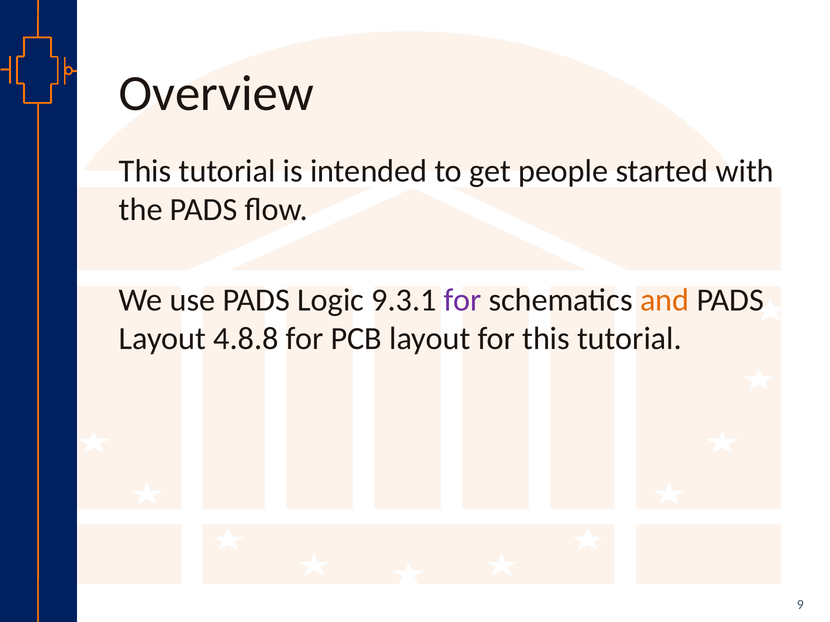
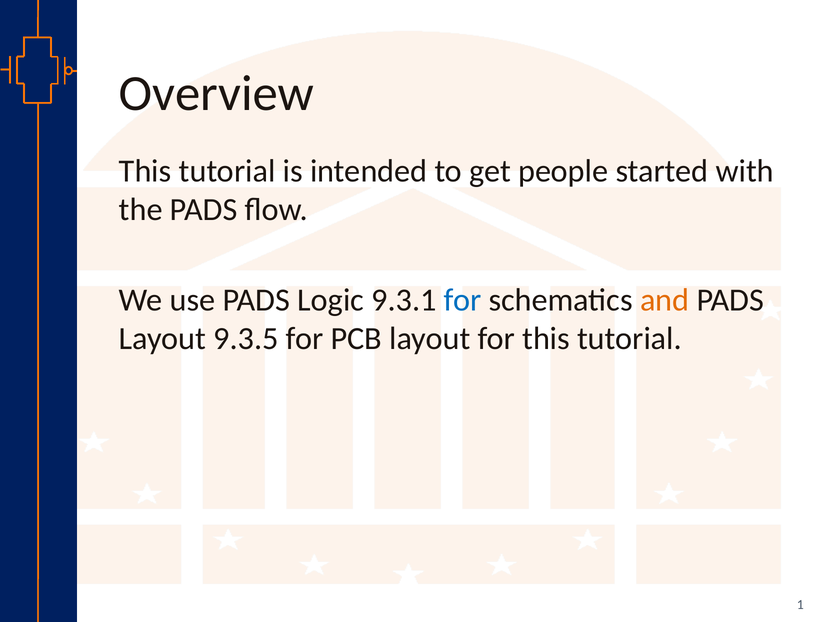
for colour: purple -> blue (463, 300)
4.8.8: 4.8.8 -> 9.3.5 (246, 339)
9: 9 -> 1 (800, 605)
